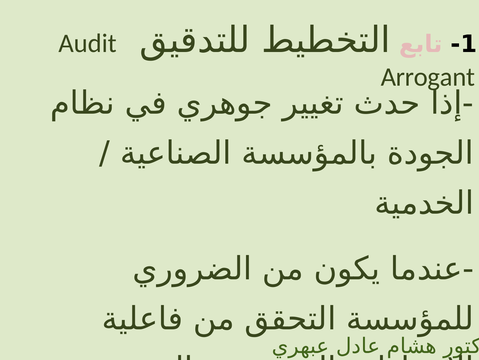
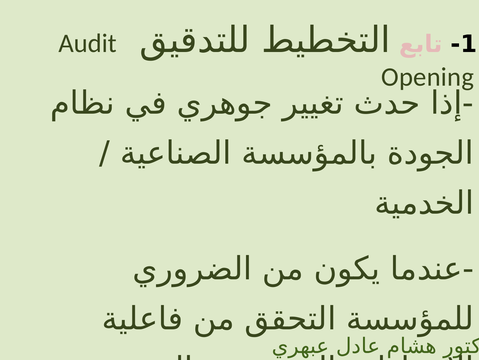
Arrogant: Arrogant -> Opening (428, 77)
